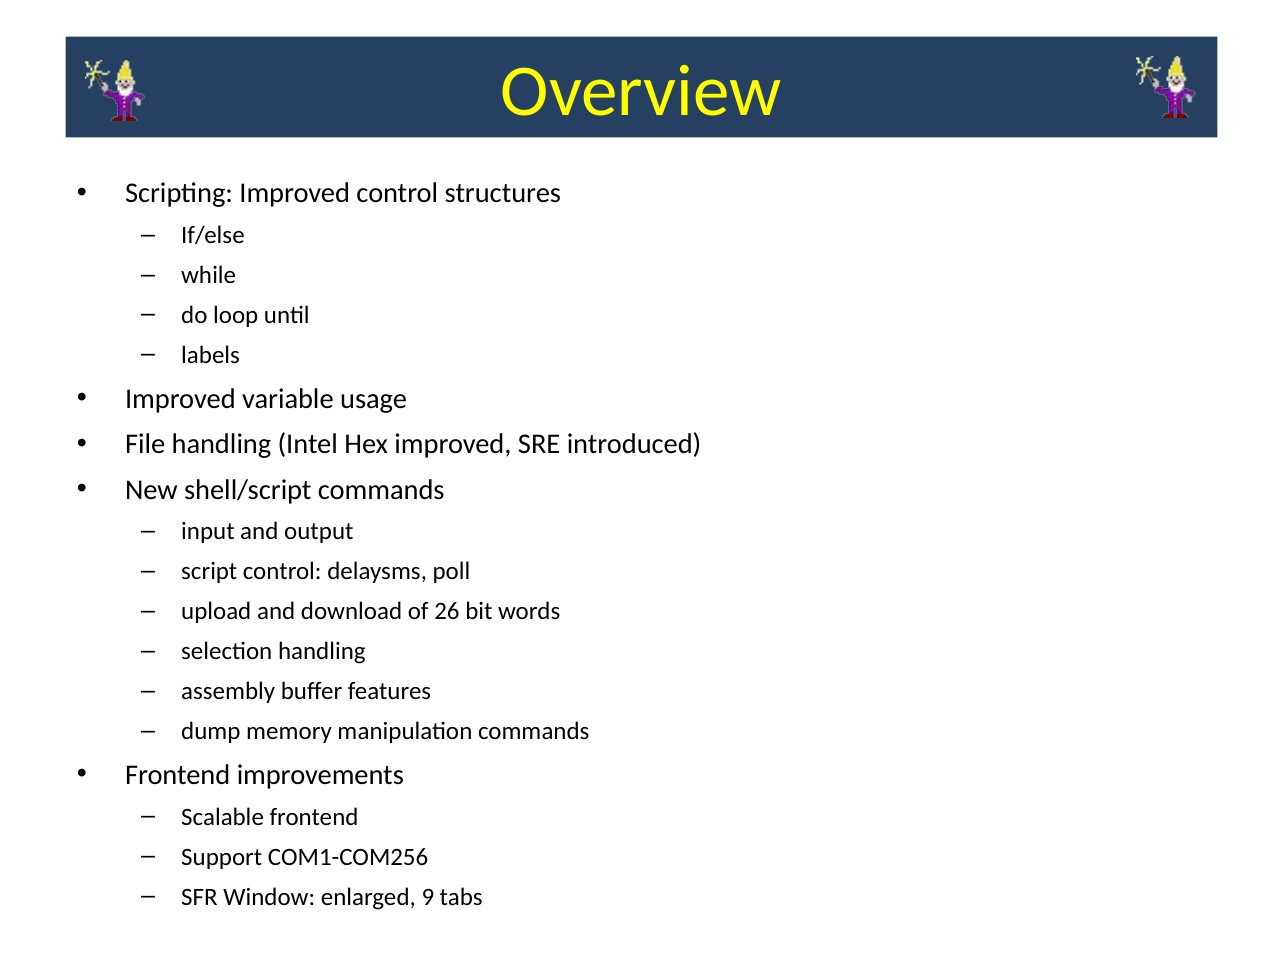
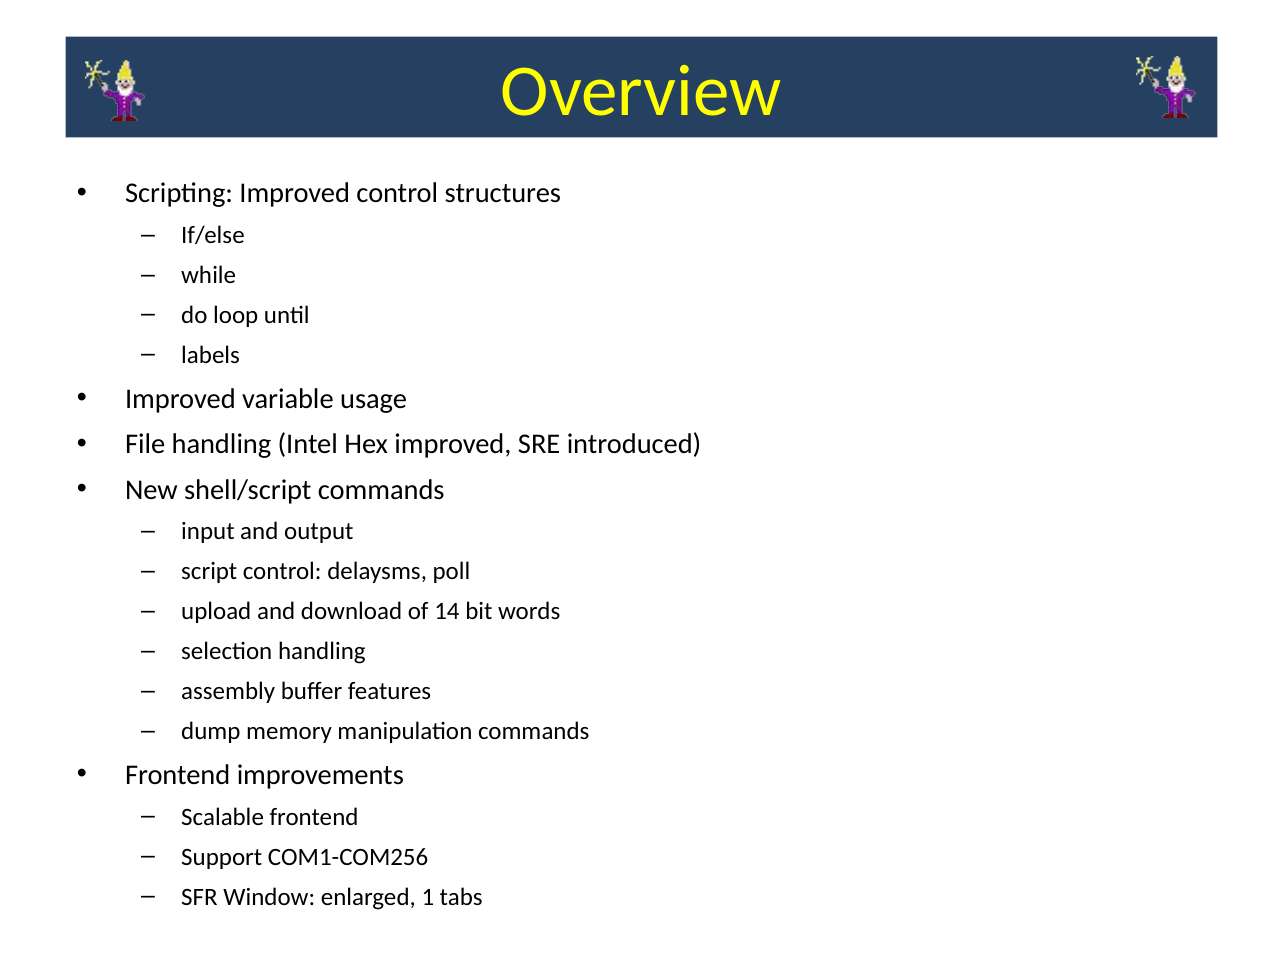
26: 26 -> 14 (447, 612)
9: 9 -> 1 (428, 897)
